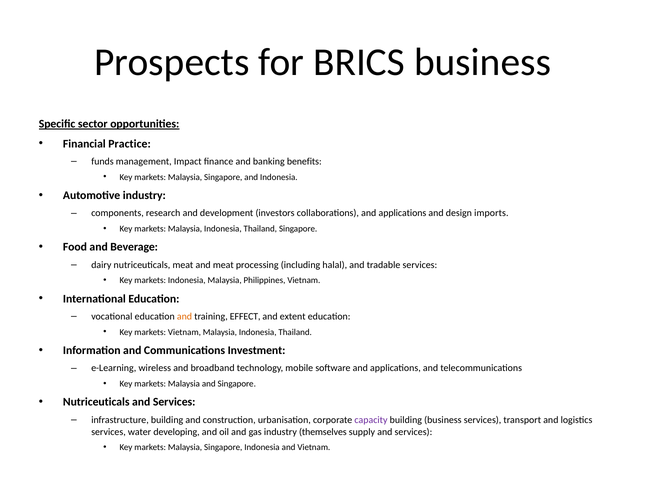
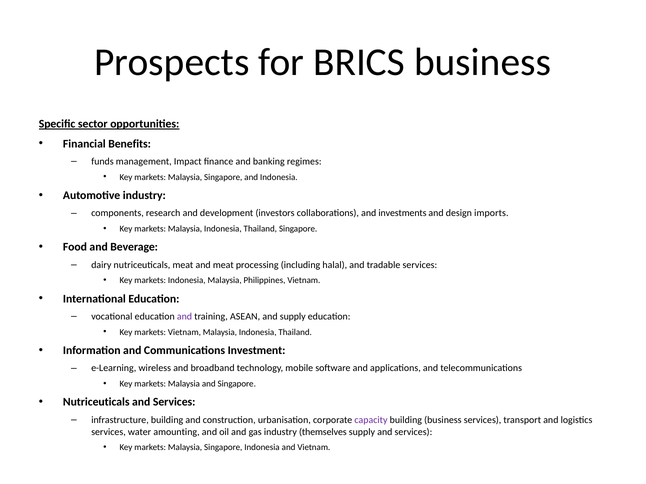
Practice: Practice -> Benefits (130, 144)
benefits: benefits -> regimes (304, 162)
collaborations and applications: applications -> investments (402, 213)
and colour: orange -> purple (185, 317)
EFFECT: EFFECT -> ASEAN (245, 317)
and extent: extent -> supply (293, 317)
developing: developing -> amounting (176, 432)
